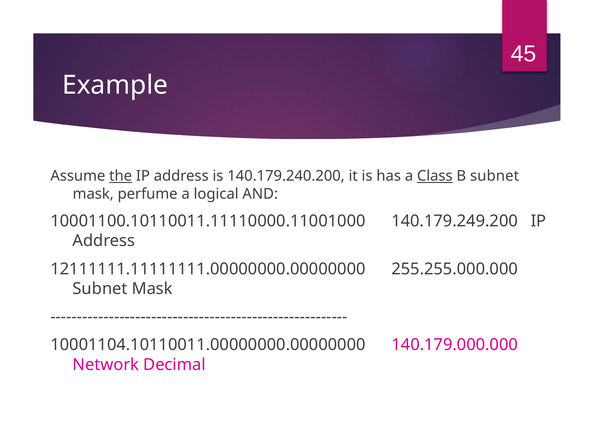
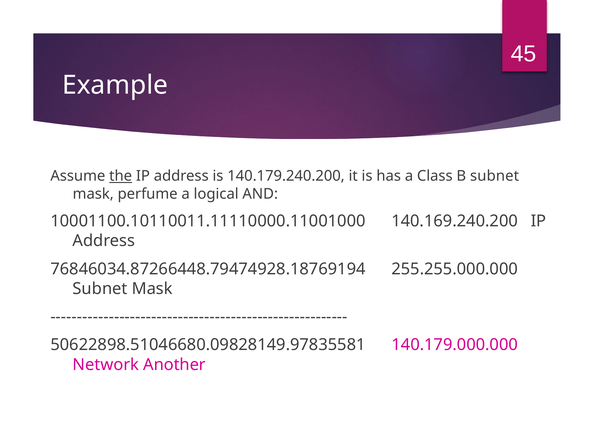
Class underline: present -> none (435, 176)
140.179.249.200: 140.179.249.200 -> 140.169.240.200 (455, 221)
12111111.11111111.00000000.00000000: 12111111.11111111.00000000.00000000 -> 76846034.87266448.79474928.18769194 (208, 269)
10001104.10110011.00000000.00000000: 10001104.10110011.00000000.00000000 -> 50622898.51046680.09828149.97835581 (208, 345)
Decimal: Decimal -> Another (175, 364)
